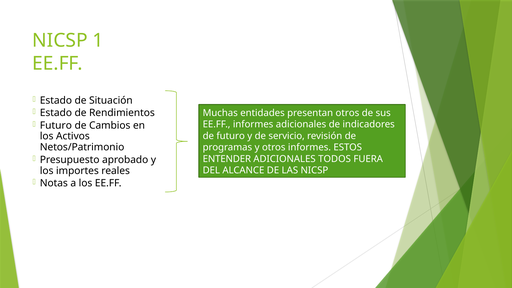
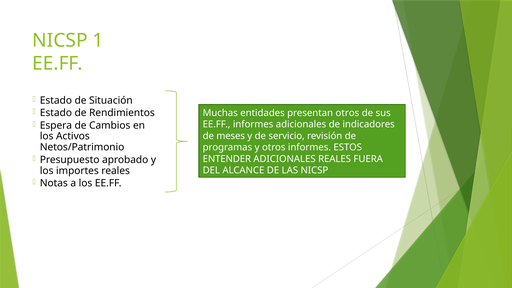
Futuro: Futuro -> Espera (56, 125)
de futuro: futuro -> meses (231, 136)
ADICIONALES TODOS: TODOS -> REALES (335, 159)
